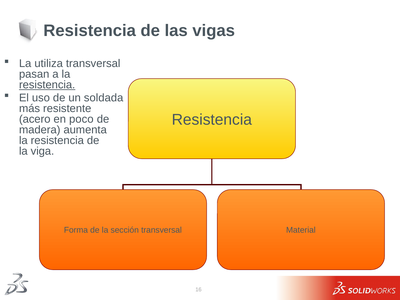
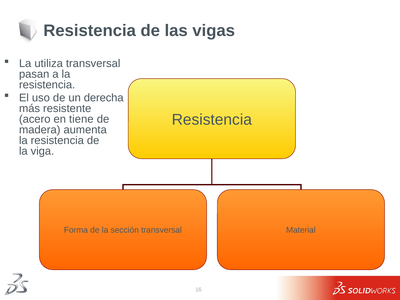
resistencia underline: present -> none (47, 85)
soldada: soldada -> derecha (104, 98)
poco: poco -> tiene (81, 119)
